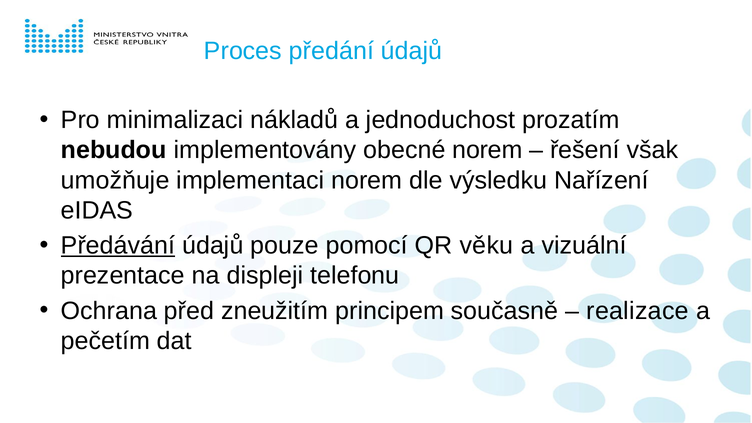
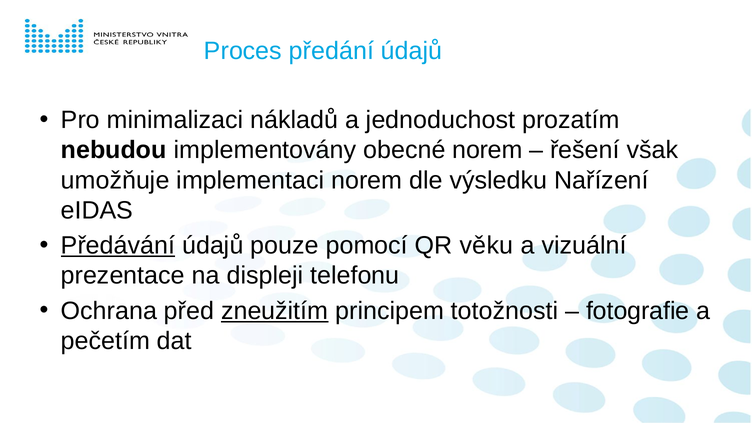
zneužitím underline: none -> present (275, 311)
současně: současně -> totožnosti (505, 311)
realizace: realizace -> fotografie (638, 311)
